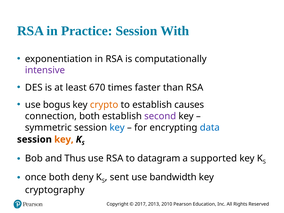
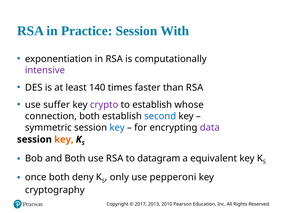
670: 670 -> 140 (97, 88)
bogus: bogus -> suffer (57, 105)
crypto colour: orange -> purple (104, 105)
causes: causes -> whose (189, 105)
second colour: purple -> blue (160, 116)
data colour: blue -> purple (210, 128)
and Thus: Thus -> Both (75, 158)
supported: supported -> equivalent (214, 158)
sent: sent -> only (119, 177)
bandwidth: bandwidth -> pepperoni (173, 177)
